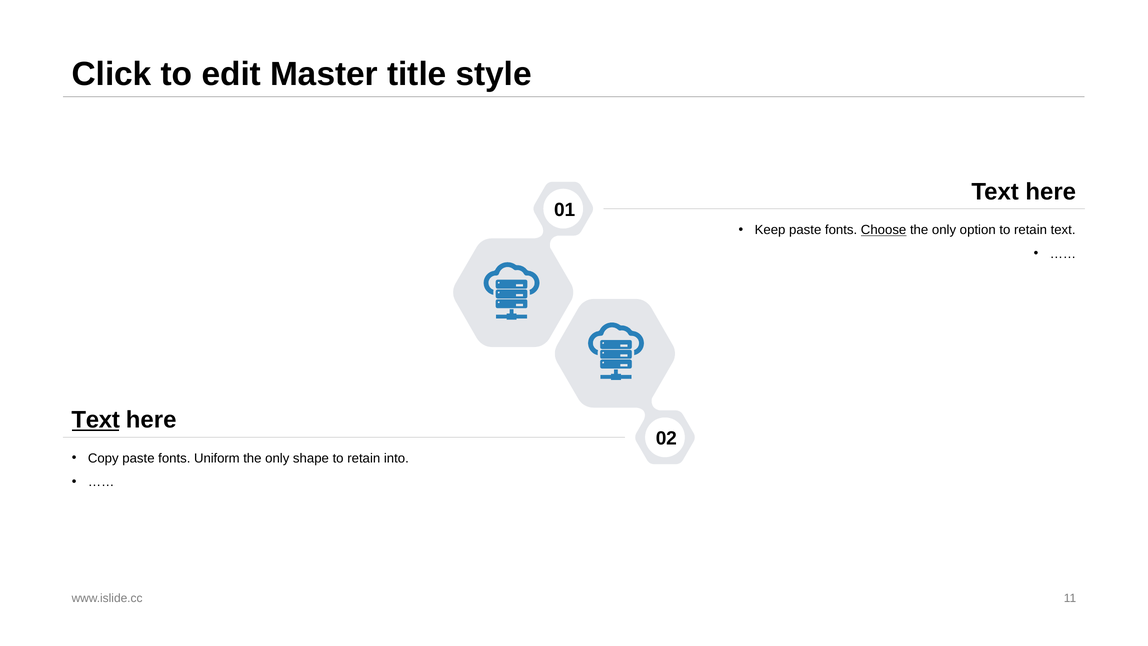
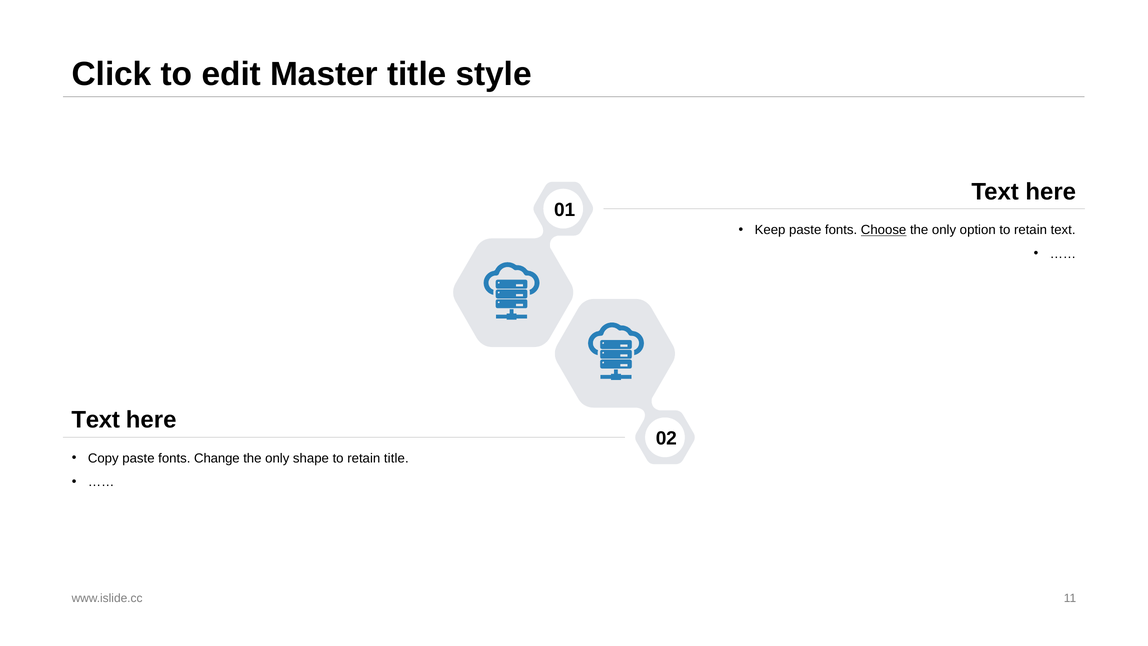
Text underline: present -> none (96, 420)
Uniform: Uniform -> Change (217, 458)
retain into: into -> title (396, 458)
